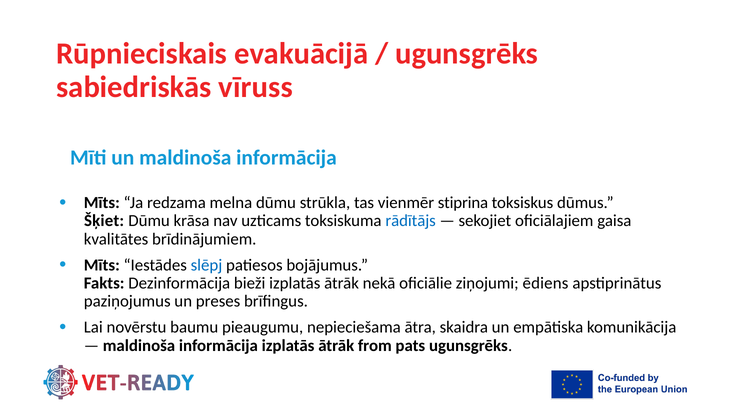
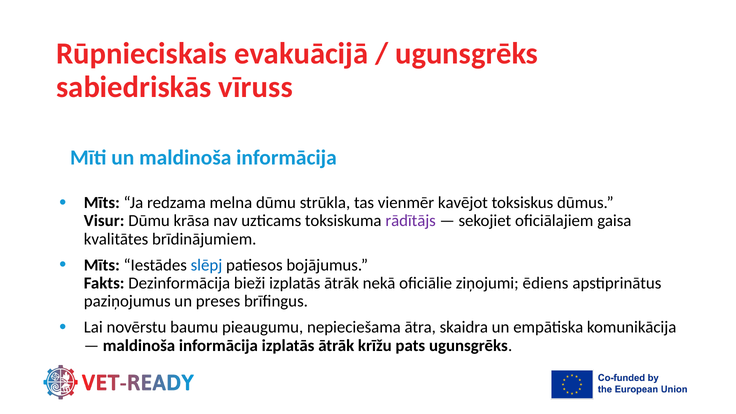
stiprina: stiprina -> kavējot (463, 203)
Šķiet: Šķiet -> Visur (104, 221)
rādītājs colour: blue -> purple (411, 221)
from: from -> krīžu (375, 345)
